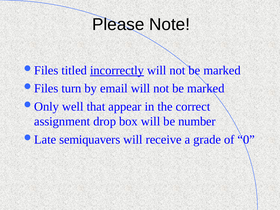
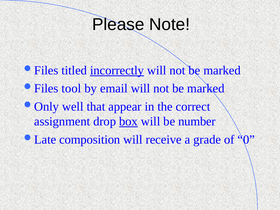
turn: turn -> tool (71, 88)
box underline: none -> present (128, 121)
semiquavers: semiquavers -> composition (90, 140)
